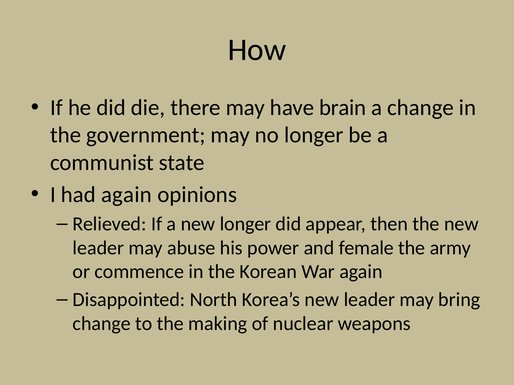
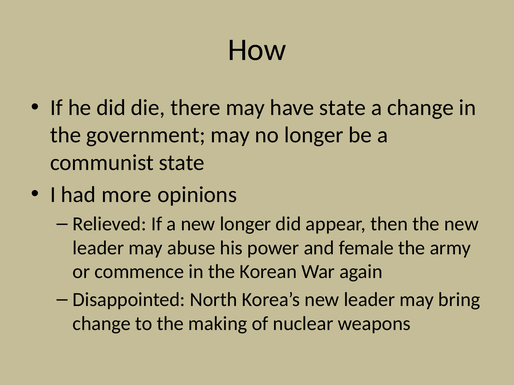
have brain: brain -> state (343, 108)
had again: again -> more (127, 195)
